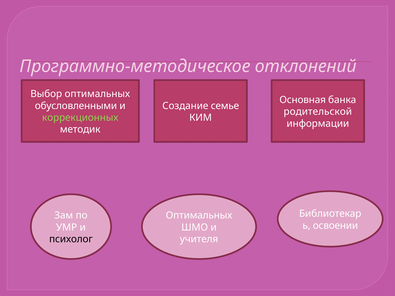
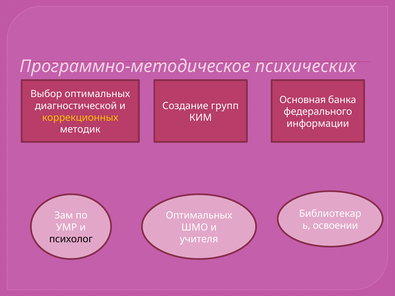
отклонений: отклонений -> психических (306, 66)
обусловленными: обусловленными -> диагностической (76, 106)
семье: семье -> групп (225, 106)
родительской: родительской -> федерального (318, 112)
коррекционных colour: light green -> yellow (80, 118)
